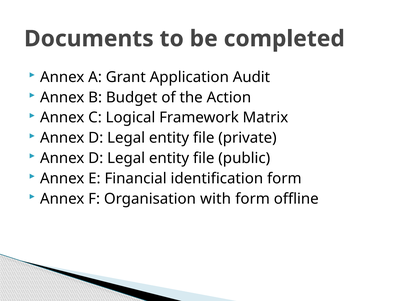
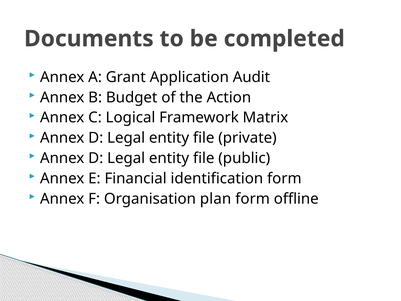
with: with -> plan (216, 199)
